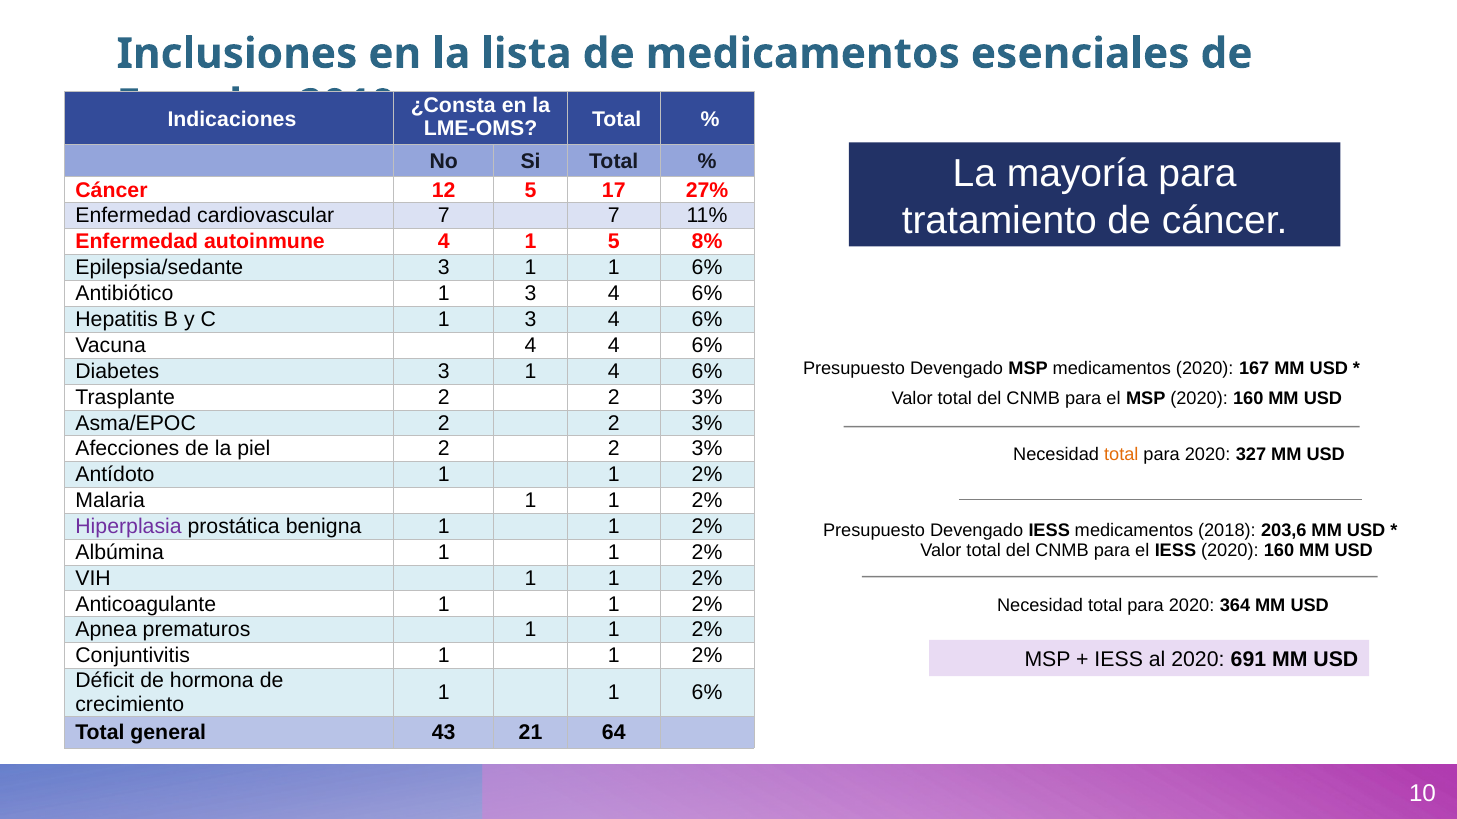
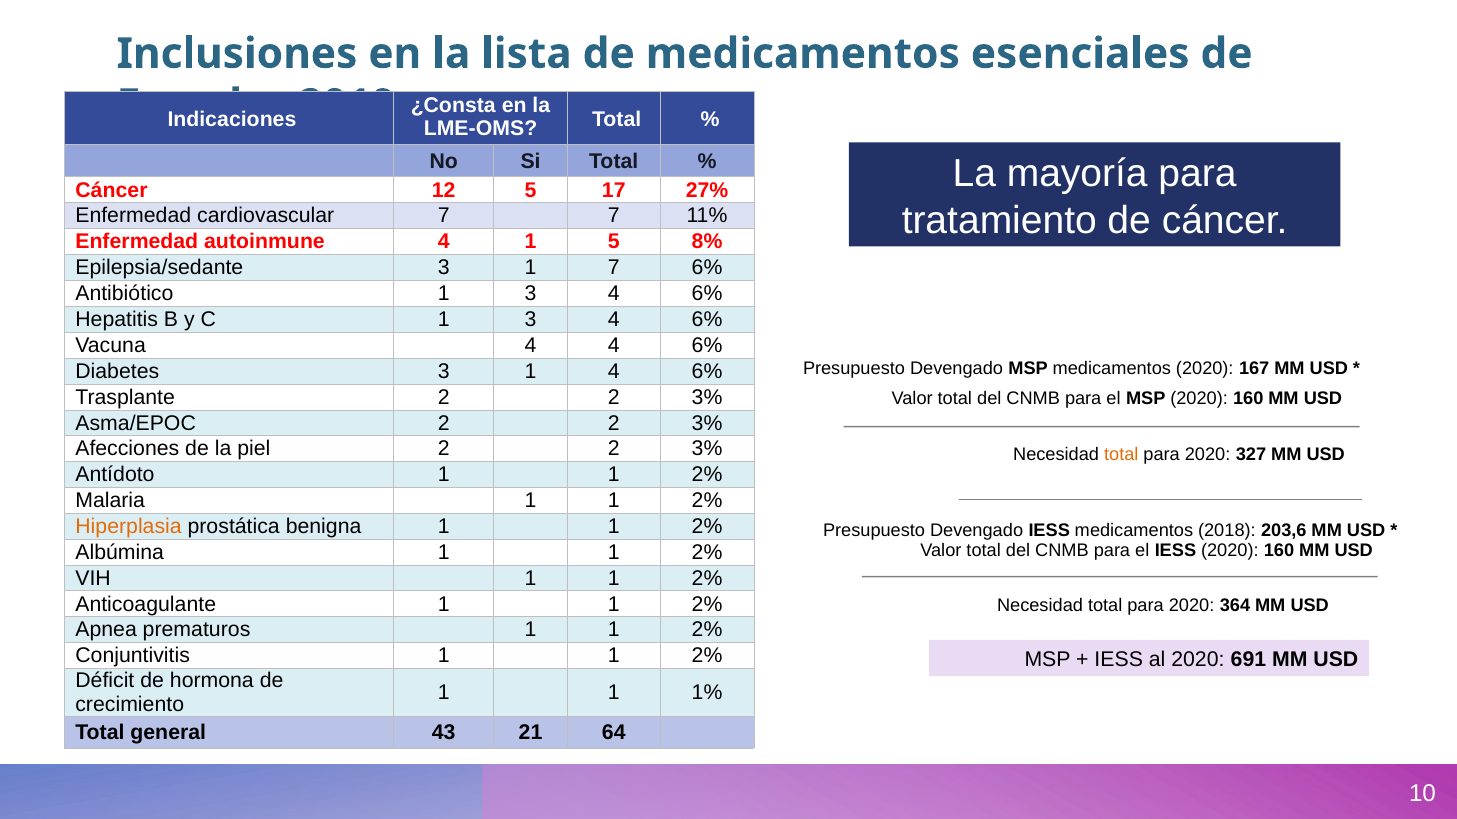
3 1 1: 1 -> 7 (614, 268)
Hiperplasia colour: purple -> orange (129, 527)
6%: 6% -> 1% (707, 693)
